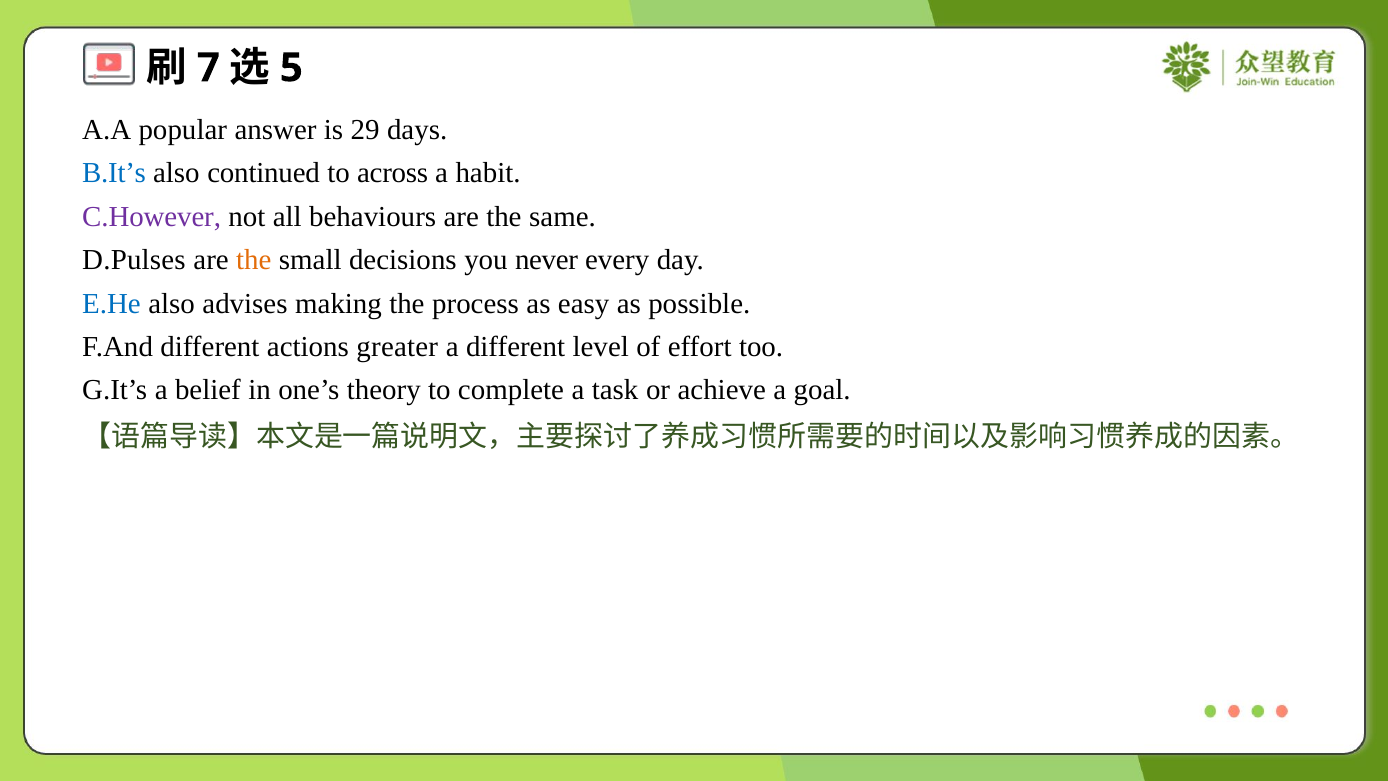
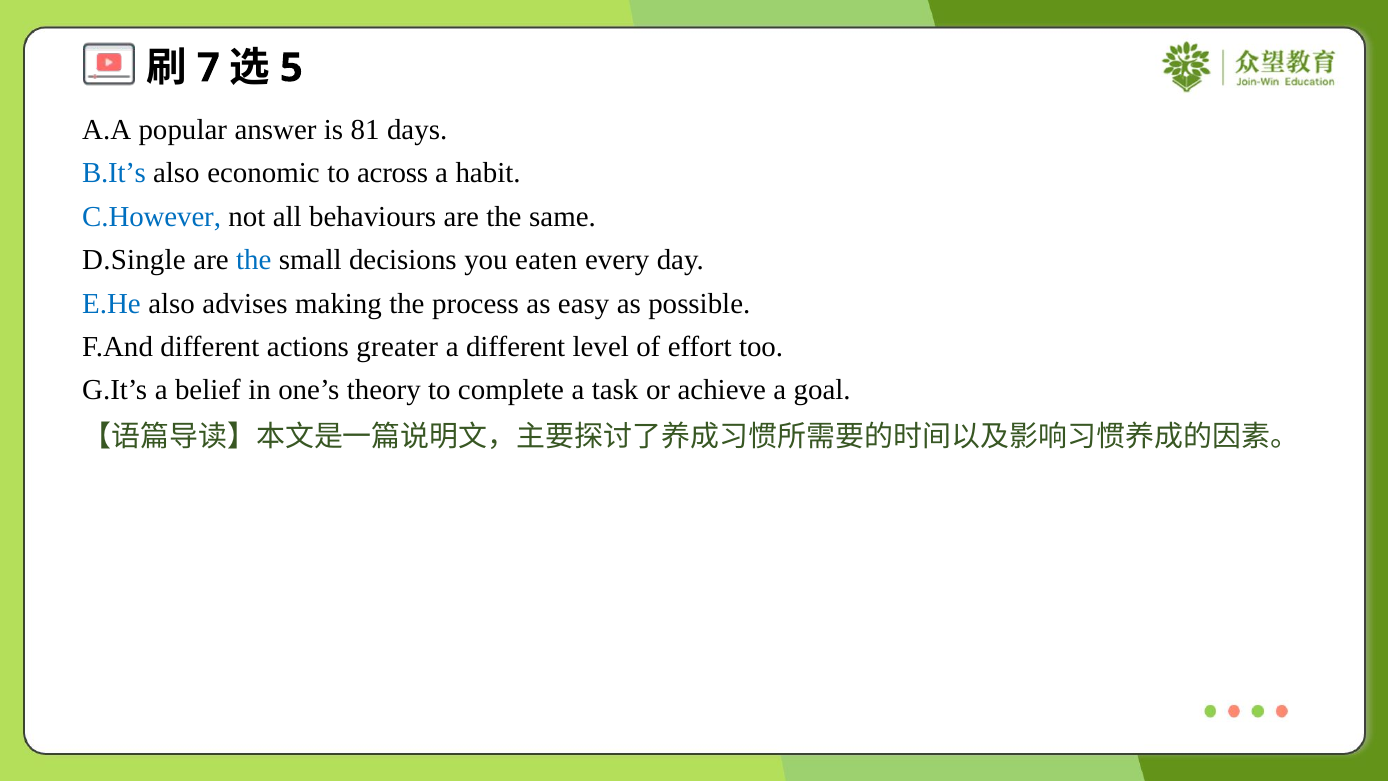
29: 29 -> 81 (365, 130)
continued: continued -> economic (263, 173)
C.However colour: purple -> blue (152, 217)
D.Pulses: D.Pulses -> D.Single (134, 260)
the colour: orange -> blue (254, 260)
never: never -> eaten (546, 260)
